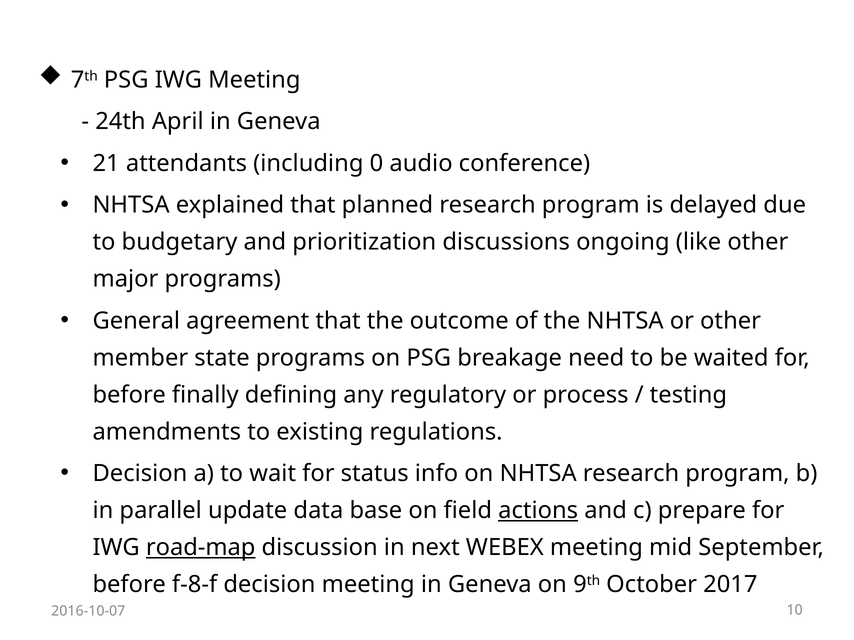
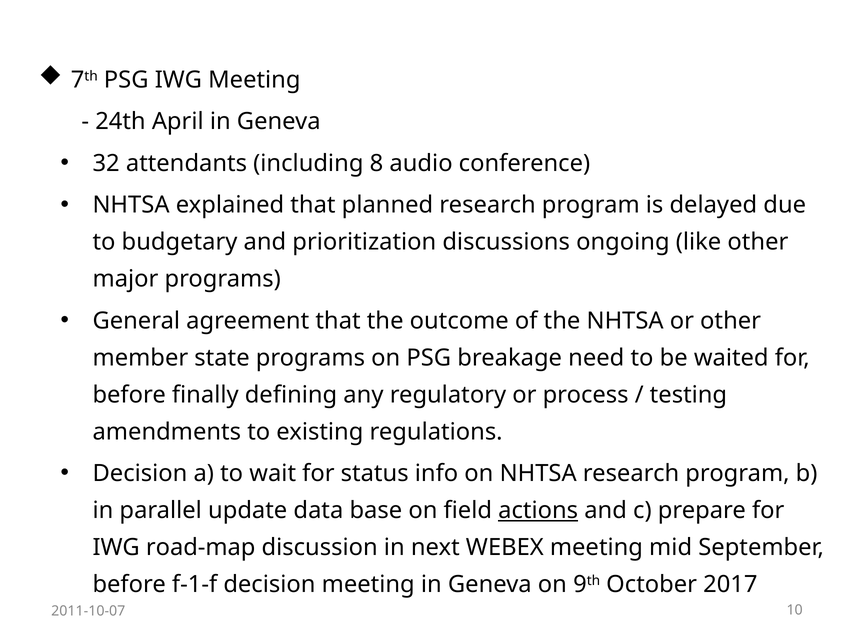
21: 21 -> 32 (106, 163)
0: 0 -> 8 (376, 163)
road-map underline: present -> none (201, 548)
f-8-f: f-8-f -> f-1-f (195, 585)
2016-10-07: 2016-10-07 -> 2011-10-07 (88, 612)
